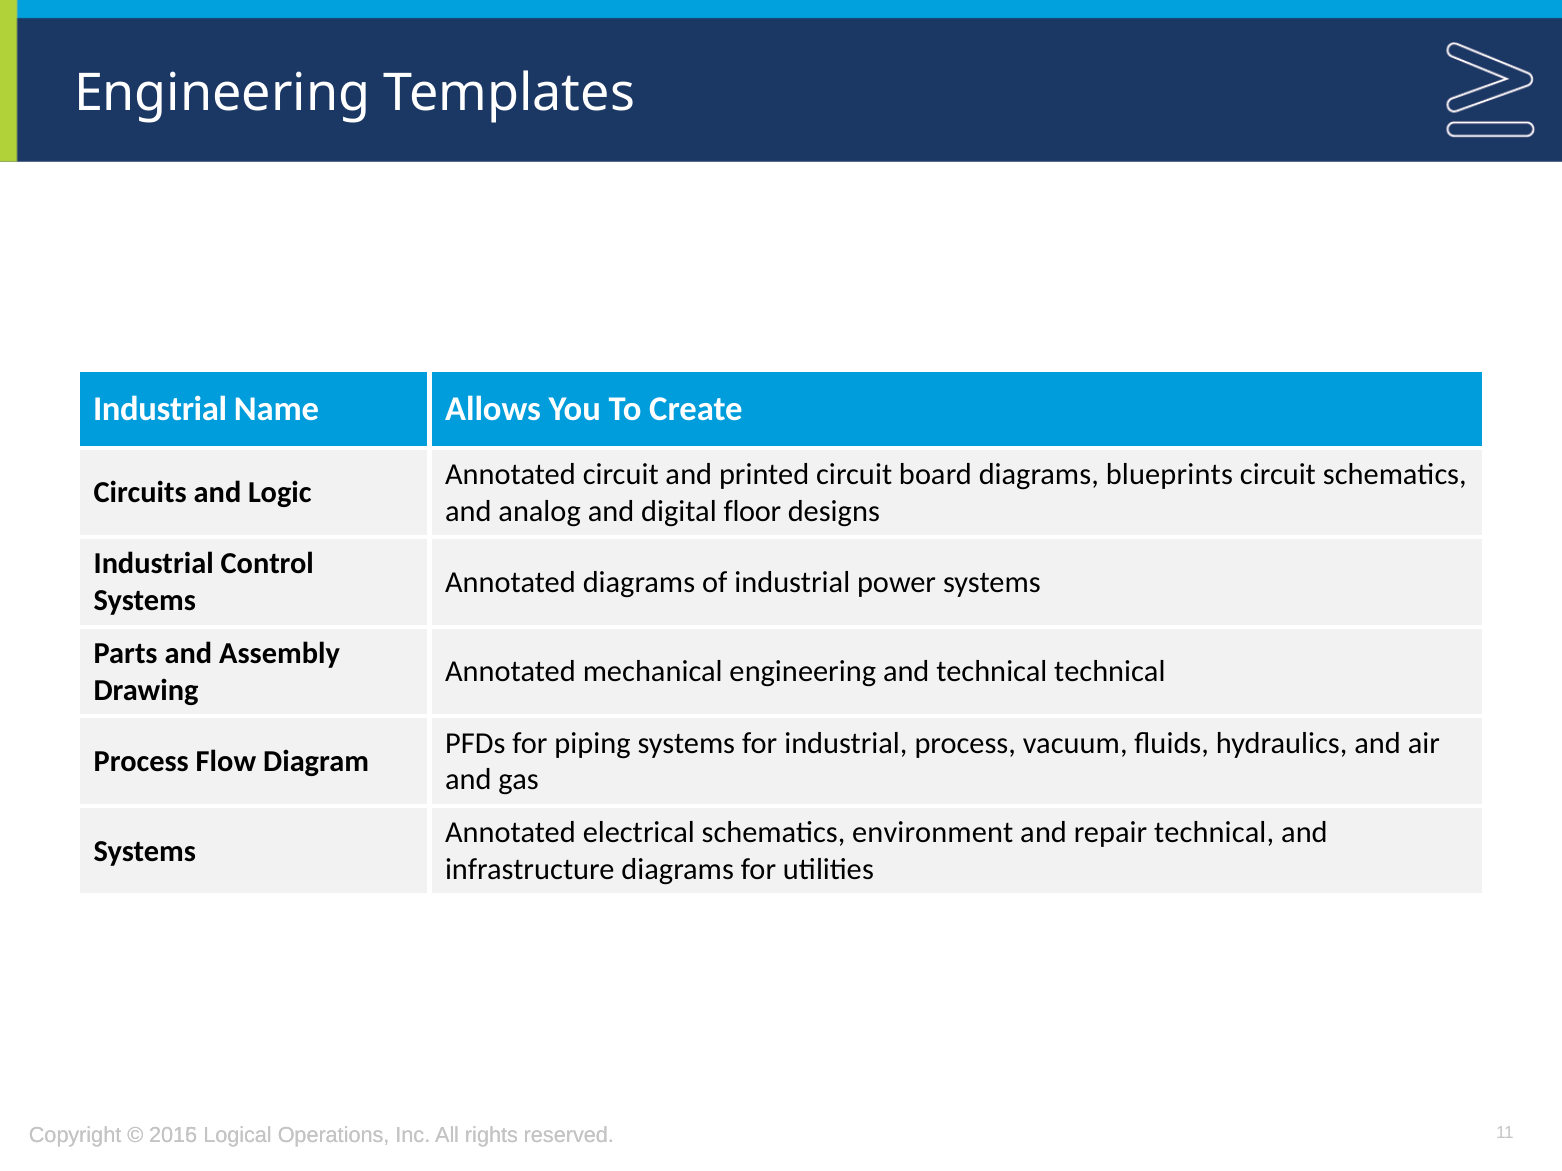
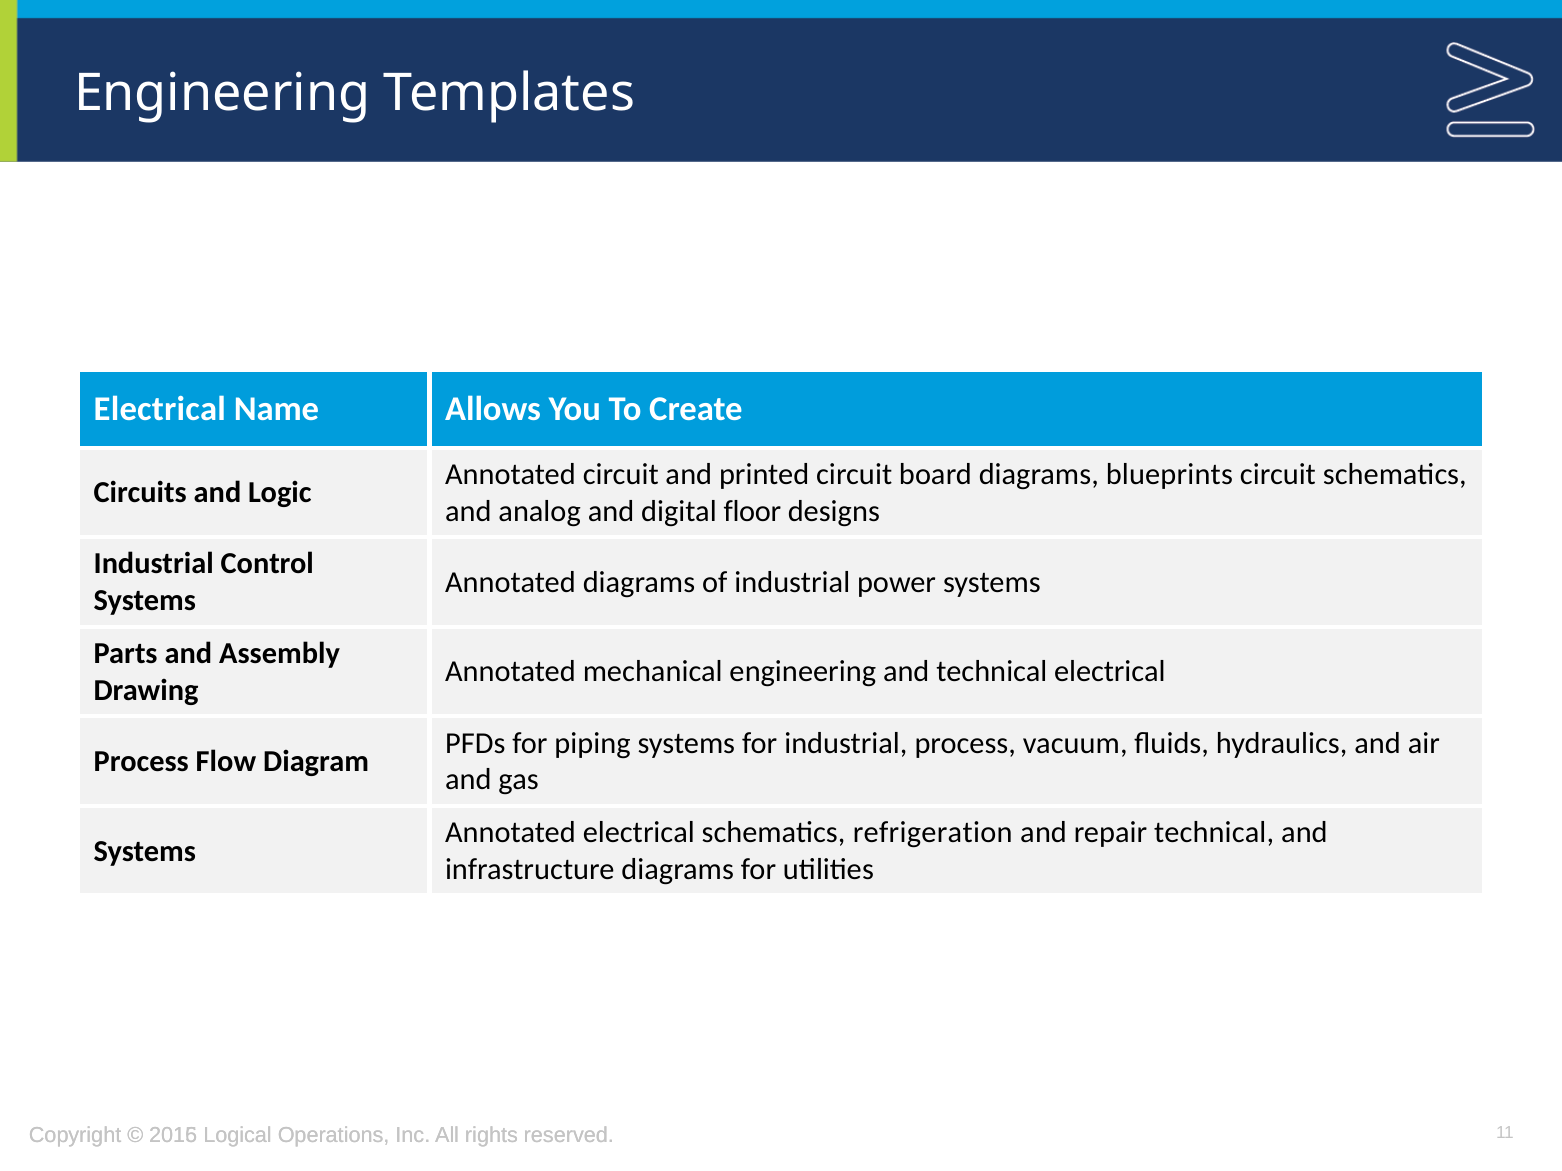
Industrial: Industrial -> Electrical (160, 409)
technical technical: technical -> electrical (1110, 672)
environment: environment -> refrigeration (933, 833)
